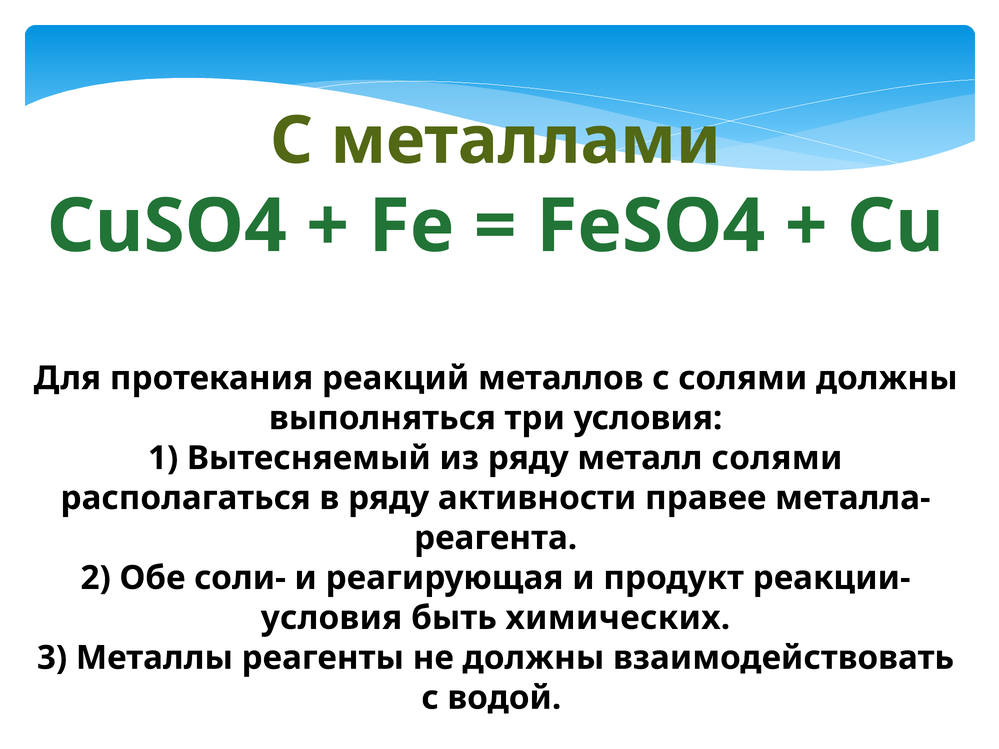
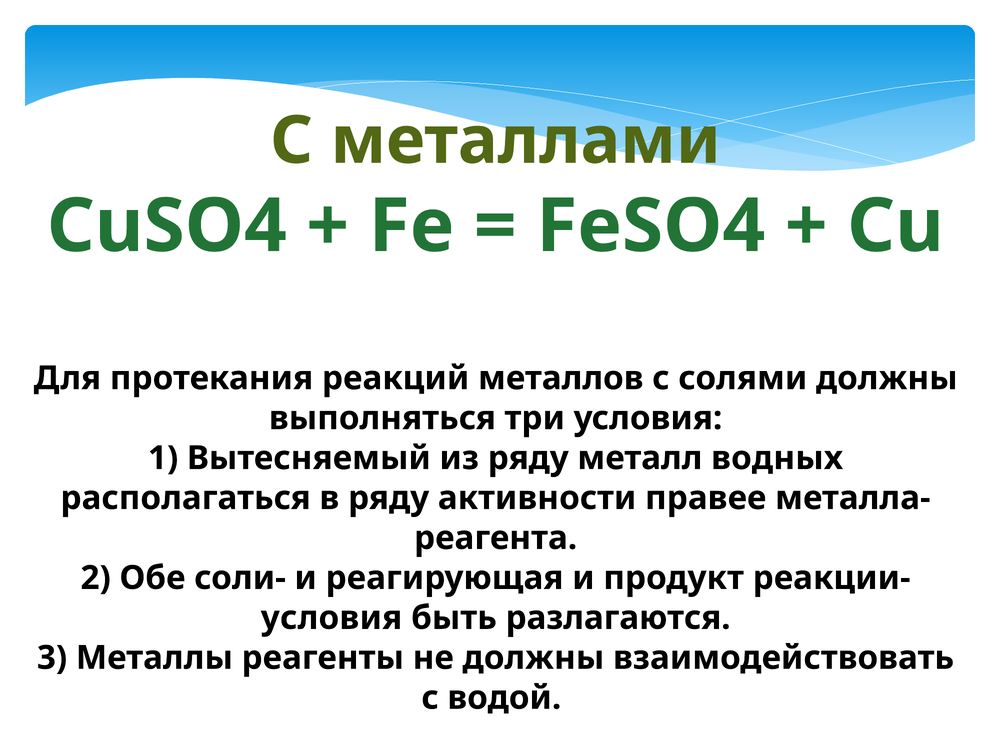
металл солями: солями -> водных (777, 458)
химических: химических -> разлагаются (618, 618)
